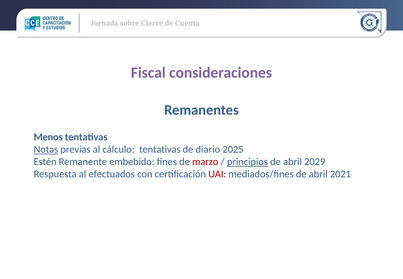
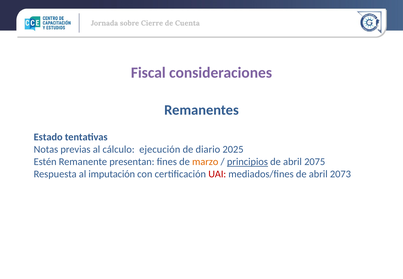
Menos: Menos -> Estado (48, 137)
Notas underline: present -> none (46, 149)
cálculo tentativas: tentativas -> ejecución (160, 149)
embebido: embebido -> presentan (132, 162)
marzo colour: red -> orange (205, 162)
2029: 2029 -> 2075 (315, 162)
efectuados: efectuados -> imputación (112, 174)
2021: 2021 -> 2073 (340, 174)
